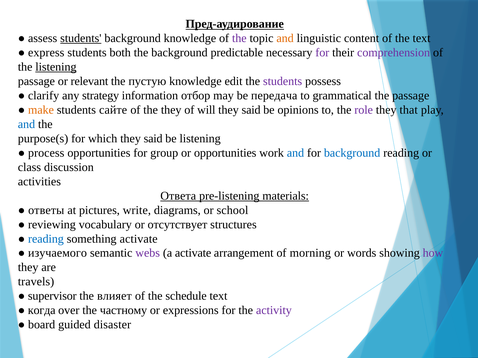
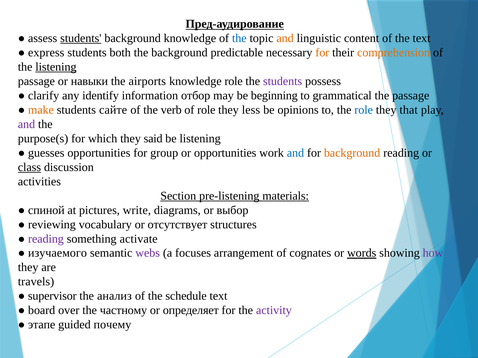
the colour: purple -> blue (239, 38)
for colour: purple -> orange (322, 53)
comprehension colour: purple -> orange (394, 53)
relevant: relevant -> навыки (89, 81)
пустую: пустую -> airports (147, 81)
knowledge edit: edit -> role (234, 81)
strategy: strategy -> identify (101, 96)
передача: передача -> beginning (274, 96)
the they: they -> verb (171, 110)
of will: will -> role (206, 110)
said: said -> less (251, 110)
role colour: purple -> blue (364, 110)
and colour: blue -> purple (26, 124)
process: process -> guesses (46, 153)
background colour: blue -> orange (352, 153)
class underline: none -> present (29, 167)
Ответа: Ответа -> Section (178, 196)
ответы: ответы -> спиной (46, 210)
school: school -> выбор (233, 210)
reading colour: blue -> purple (46, 239)
a activate: activate -> focuses (193, 253)
morning: morning -> cognates (310, 253)
words underline: none -> present (362, 253)
влияет: влияет -> анализ (114, 296)
когда: когда -> board (42, 311)
expressions: expressions -> определяет (191, 311)
board: board -> этапе (42, 325)
disaster: disaster -> почему (112, 325)
